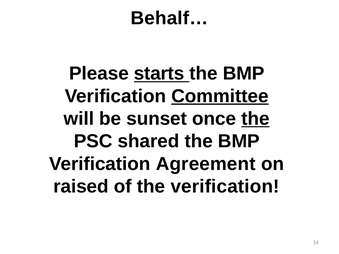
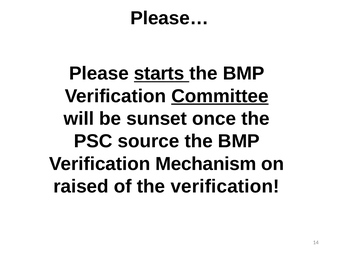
Behalf…: Behalf… -> Please… (170, 18)
the underline: present -> none (255, 119)
shared: shared -> source (149, 141)
Agreement: Agreement -> Mechanism (206, 164)
